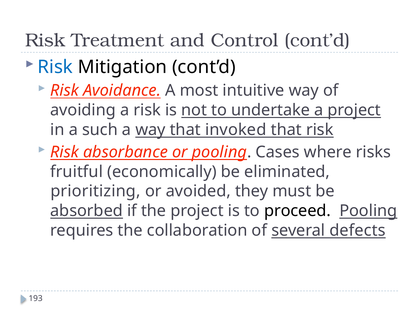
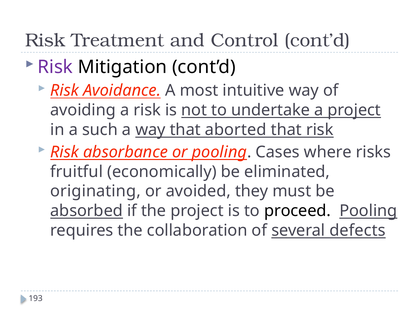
Risk colour: blue -> purple (55, 67)
invoked: invoked -> aborted (236, 130)
prioritizing: prioritizing -> originating (95, 191)
